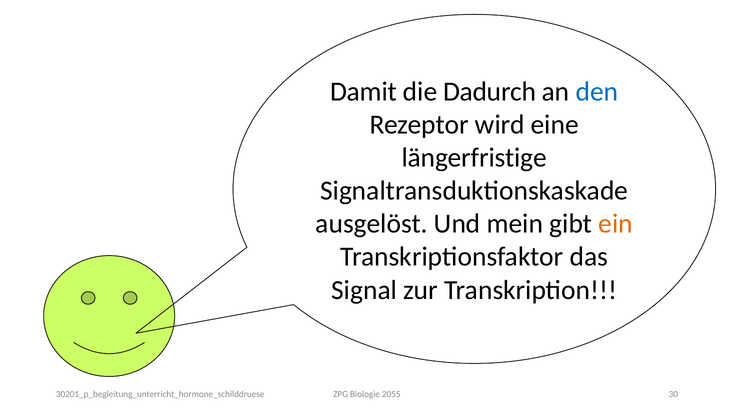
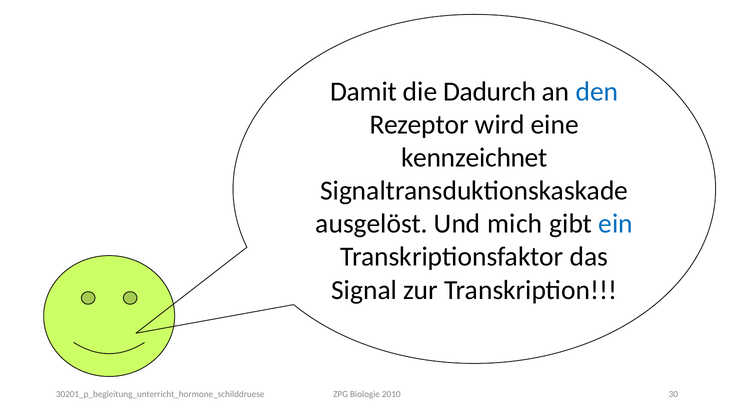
längerfristige: längerfristige -> kennzeichnet (474, 158)
mein: mein -> mich (515, 224)
ein colour: orange -> blue (616, 224)
2055: 2055 -> 2010 (391, 394)
